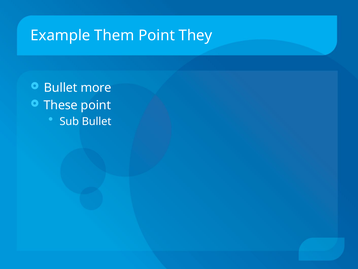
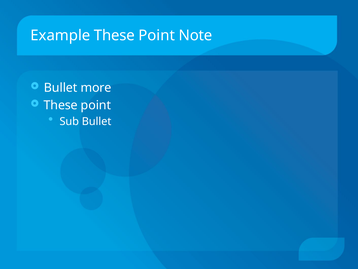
Example Them: Them -> These (114, 35)
They: They -> Note (196, 35)
